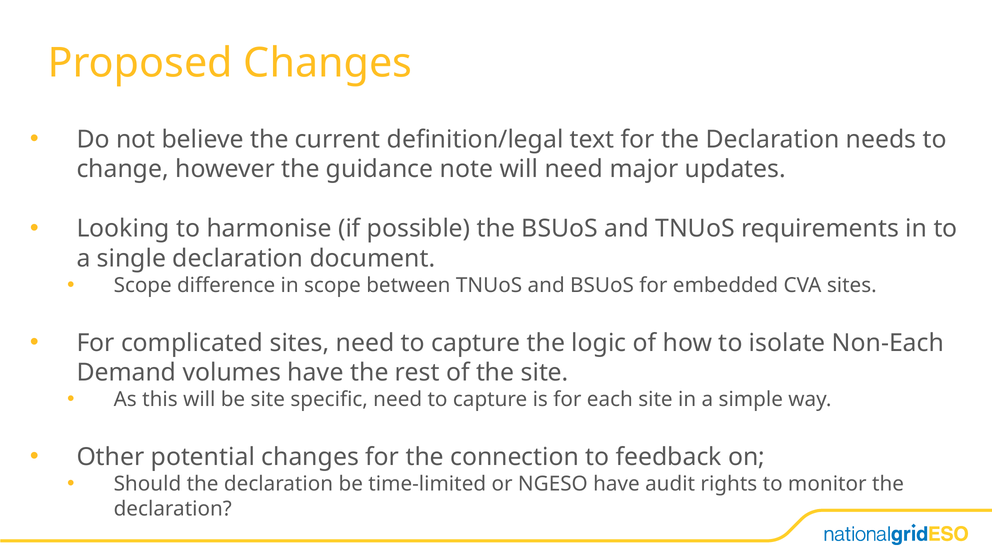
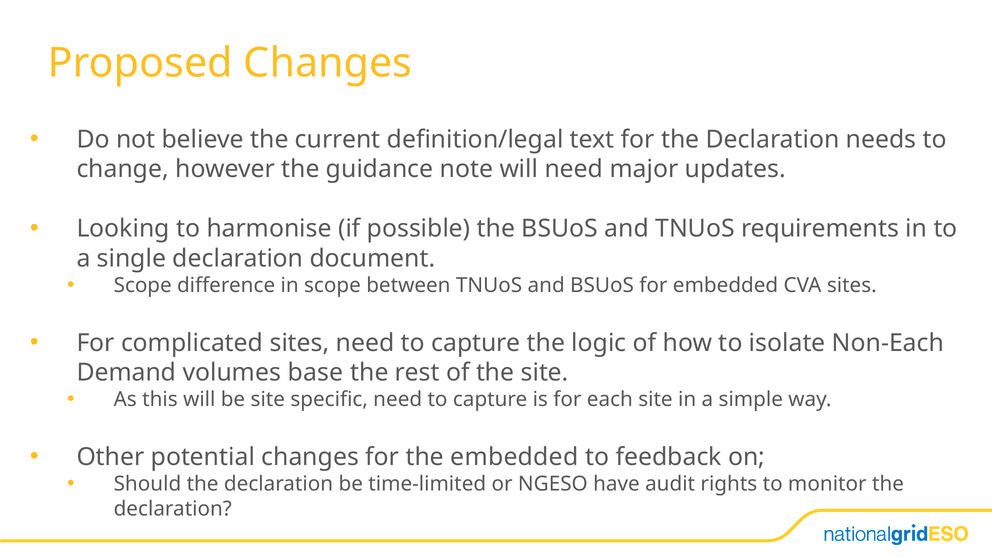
volumes have: have -> base (316, 373)
the connection: connection -> embedded (514, 457)
